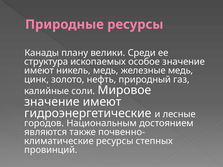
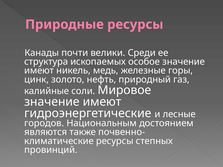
плану: плану -> почти (75, 53)
железные медь: медь -> горы (181, 71)
